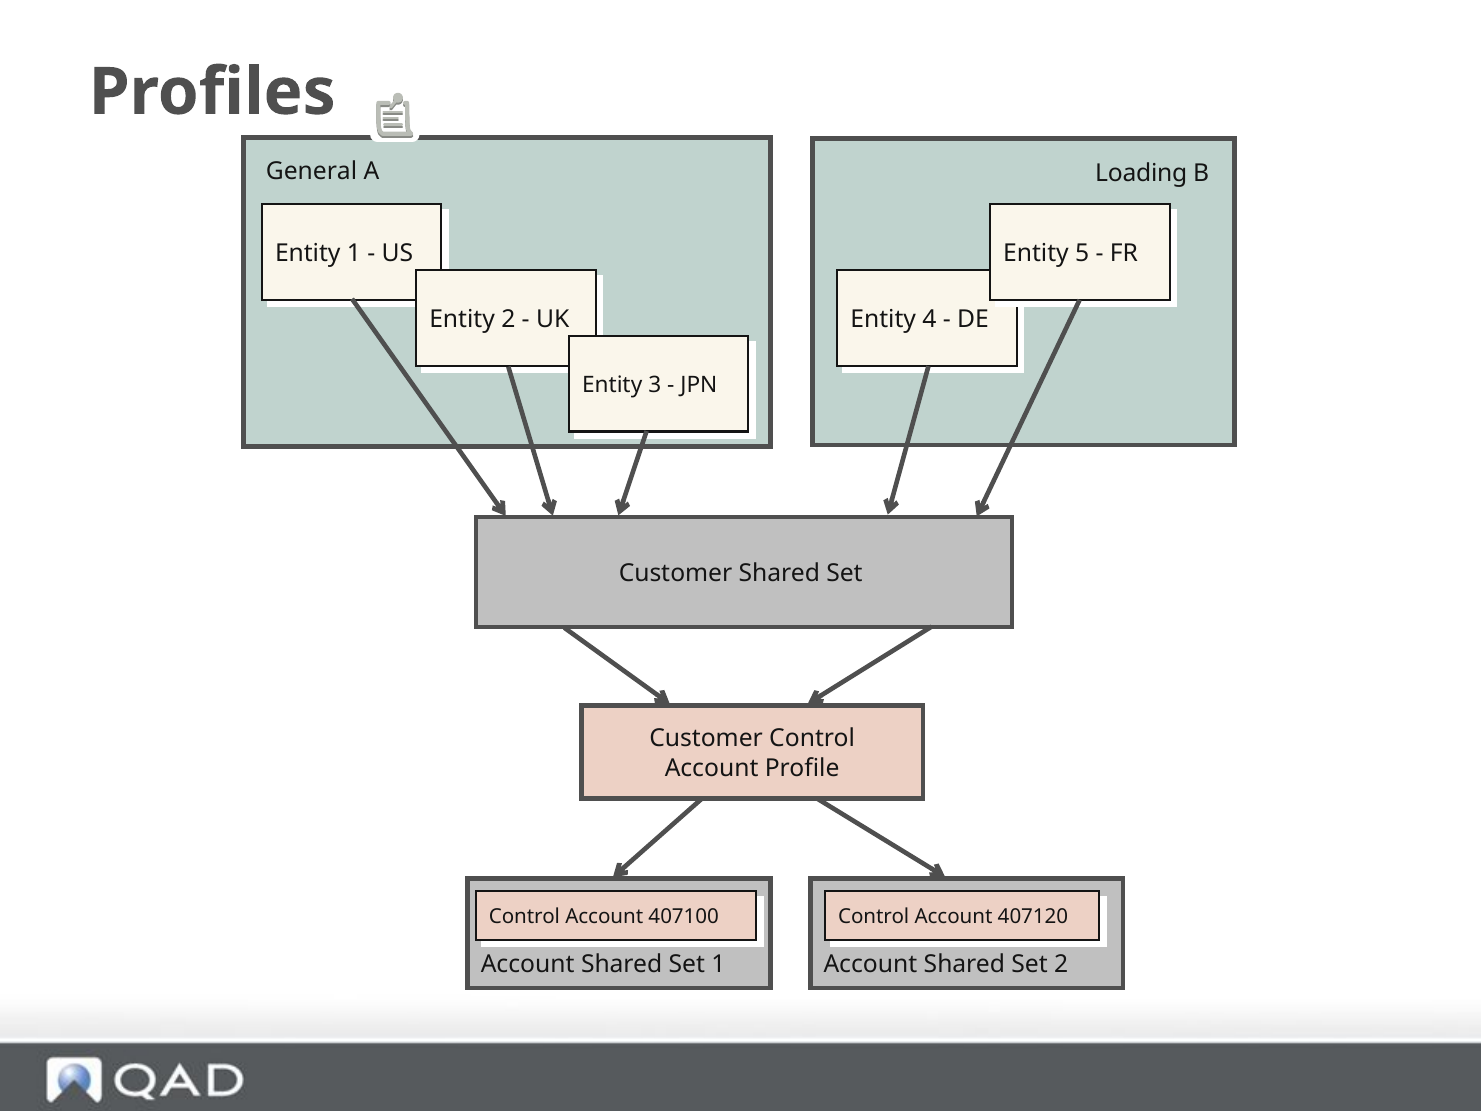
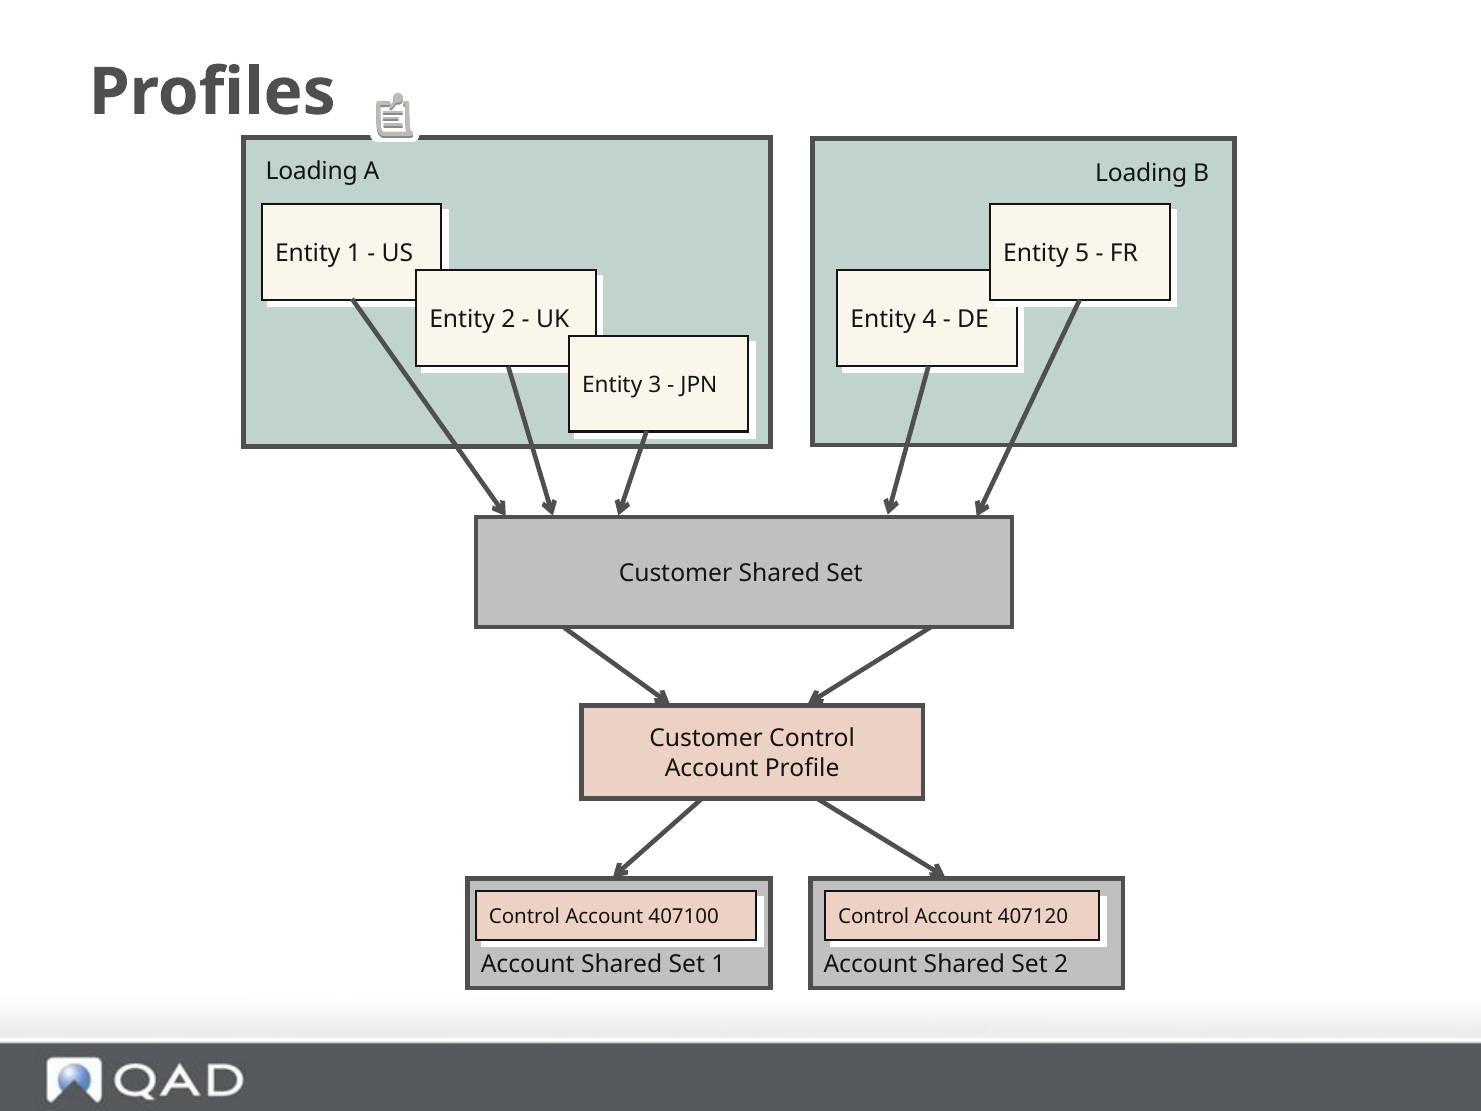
General: General -> Loading (312, 172)
